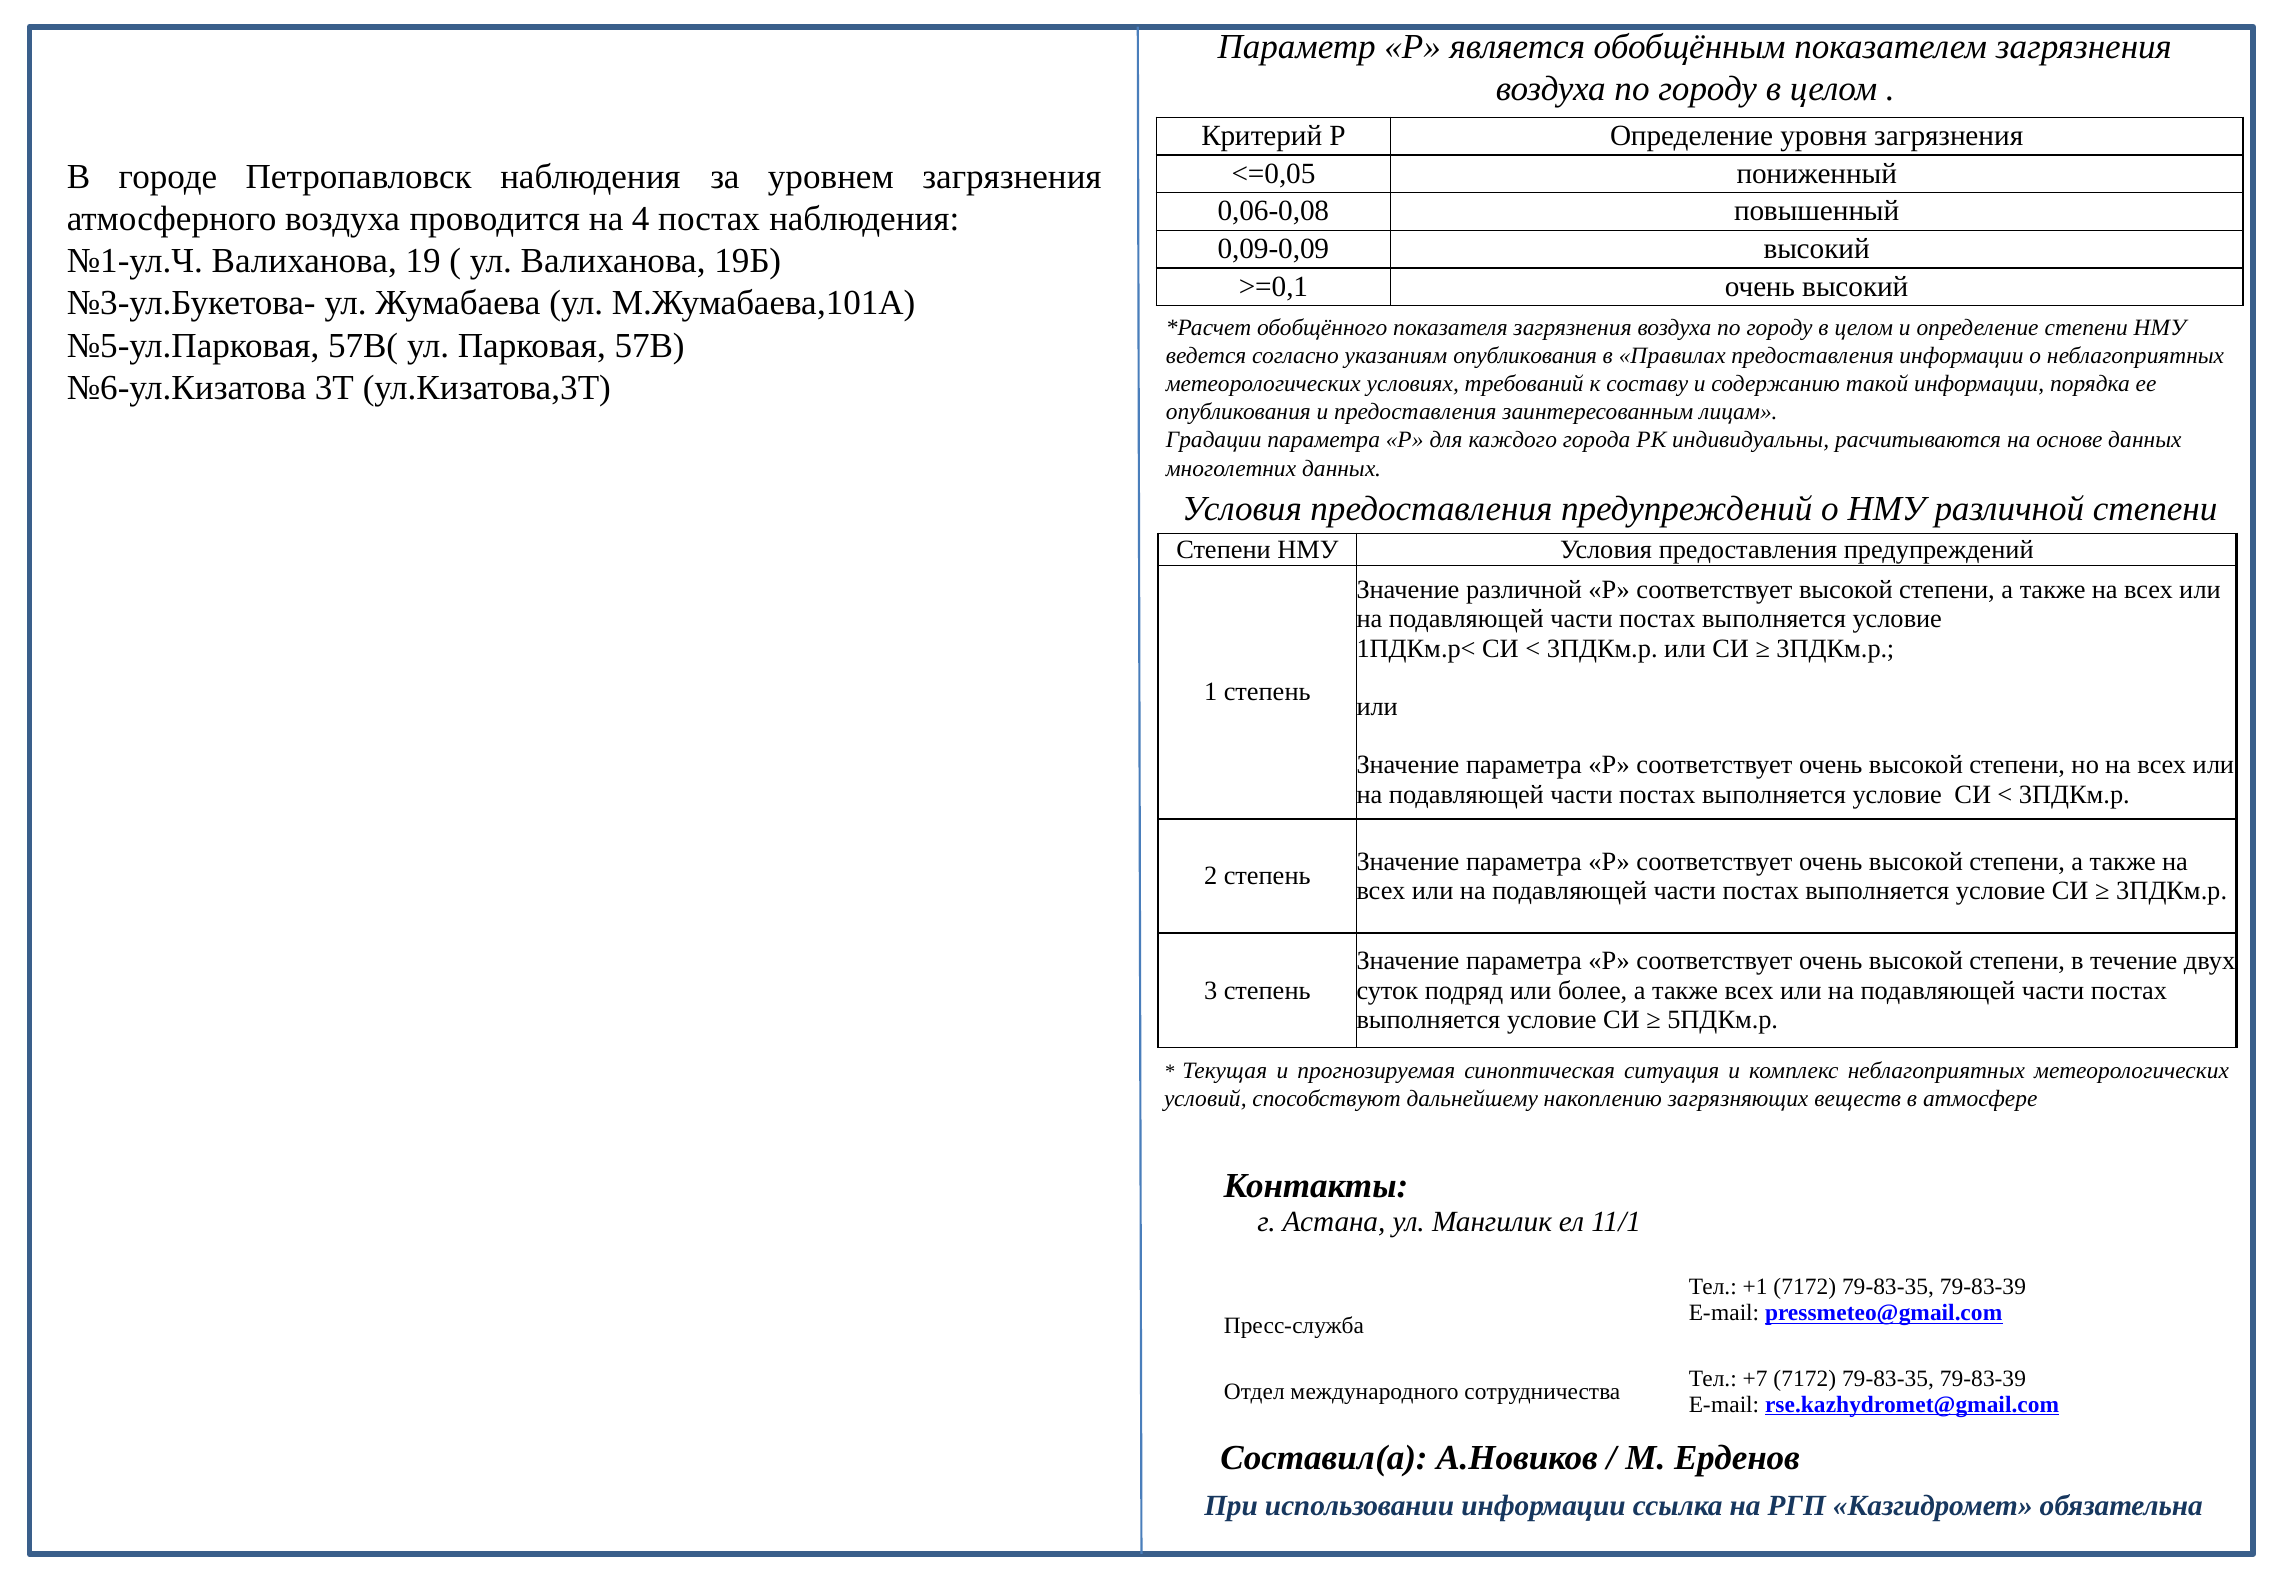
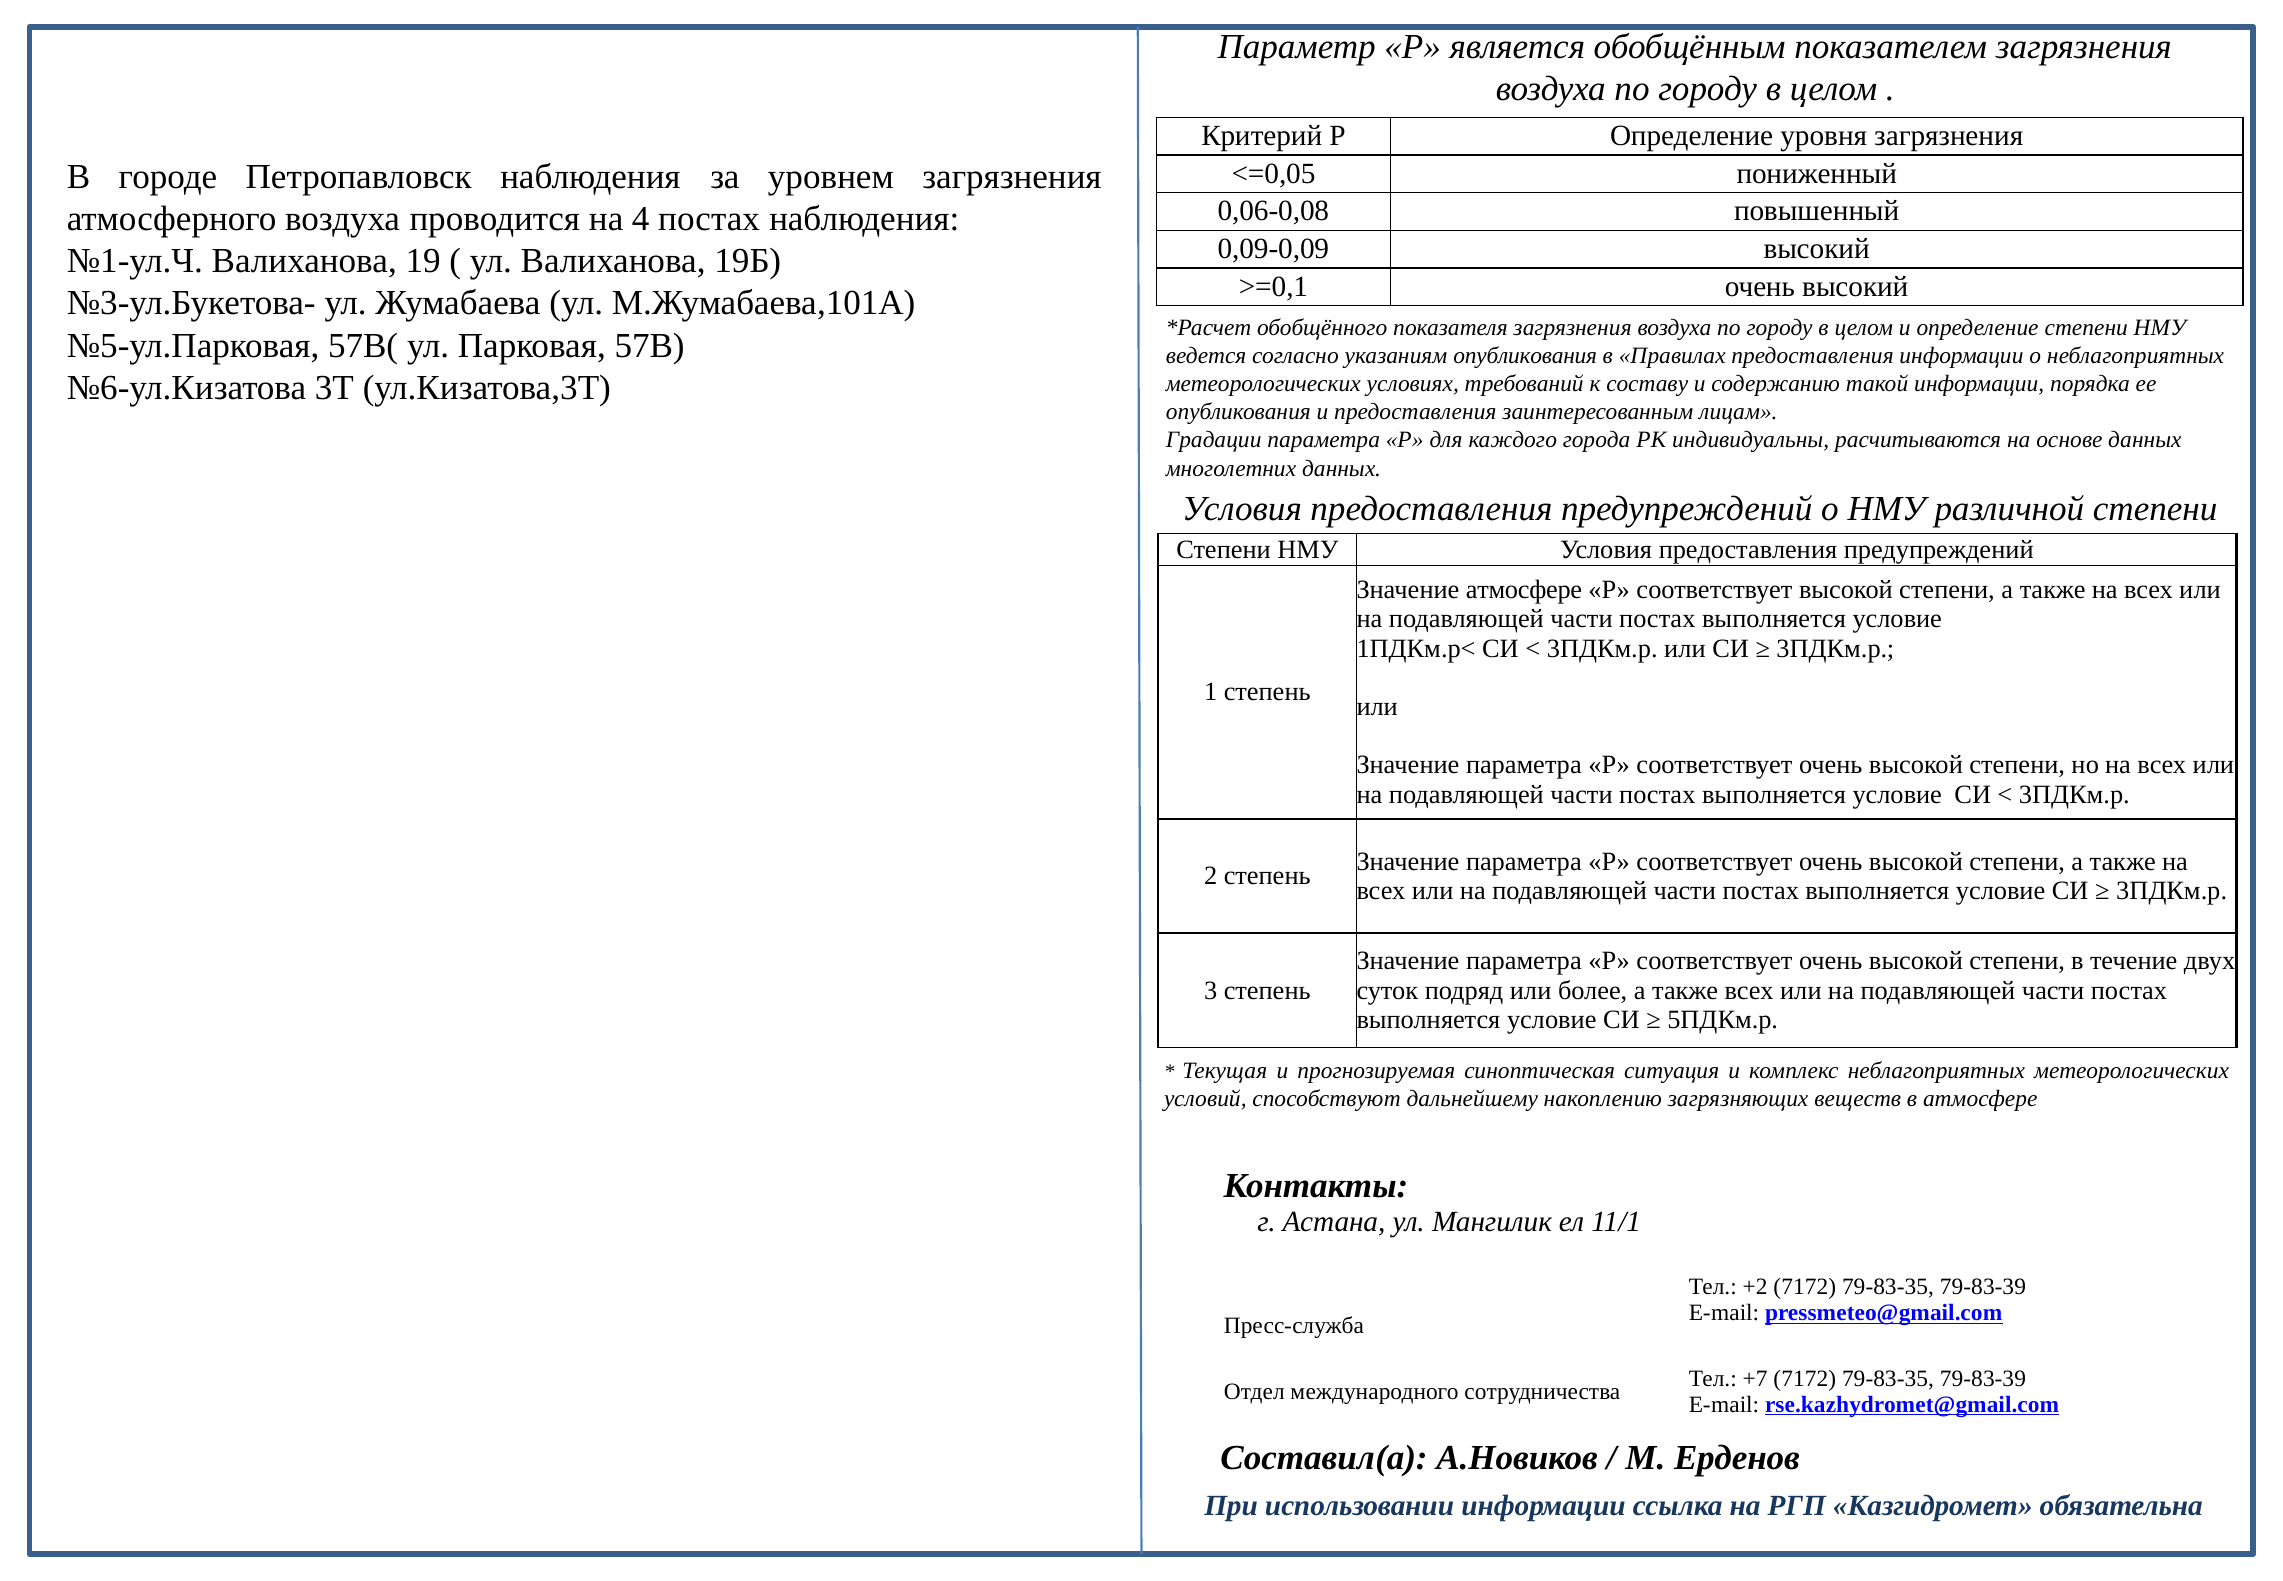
Значение различной: различной -> атмосфере (1524, 590)
+1: +1 -> +2 (1755, 1287)
